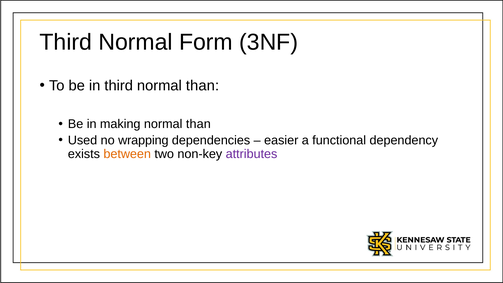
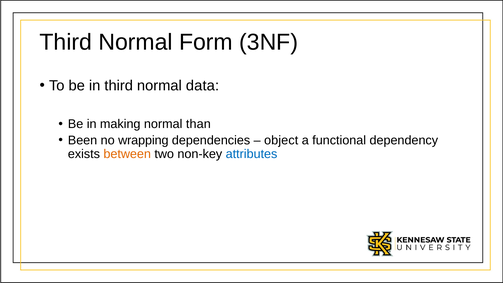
third normal than: than -> data (203, 86)
Used: Used -> Been (83, 140)
easier: easier -> object (281, 140)
attributes colour: purple -> blue (252, 154)
